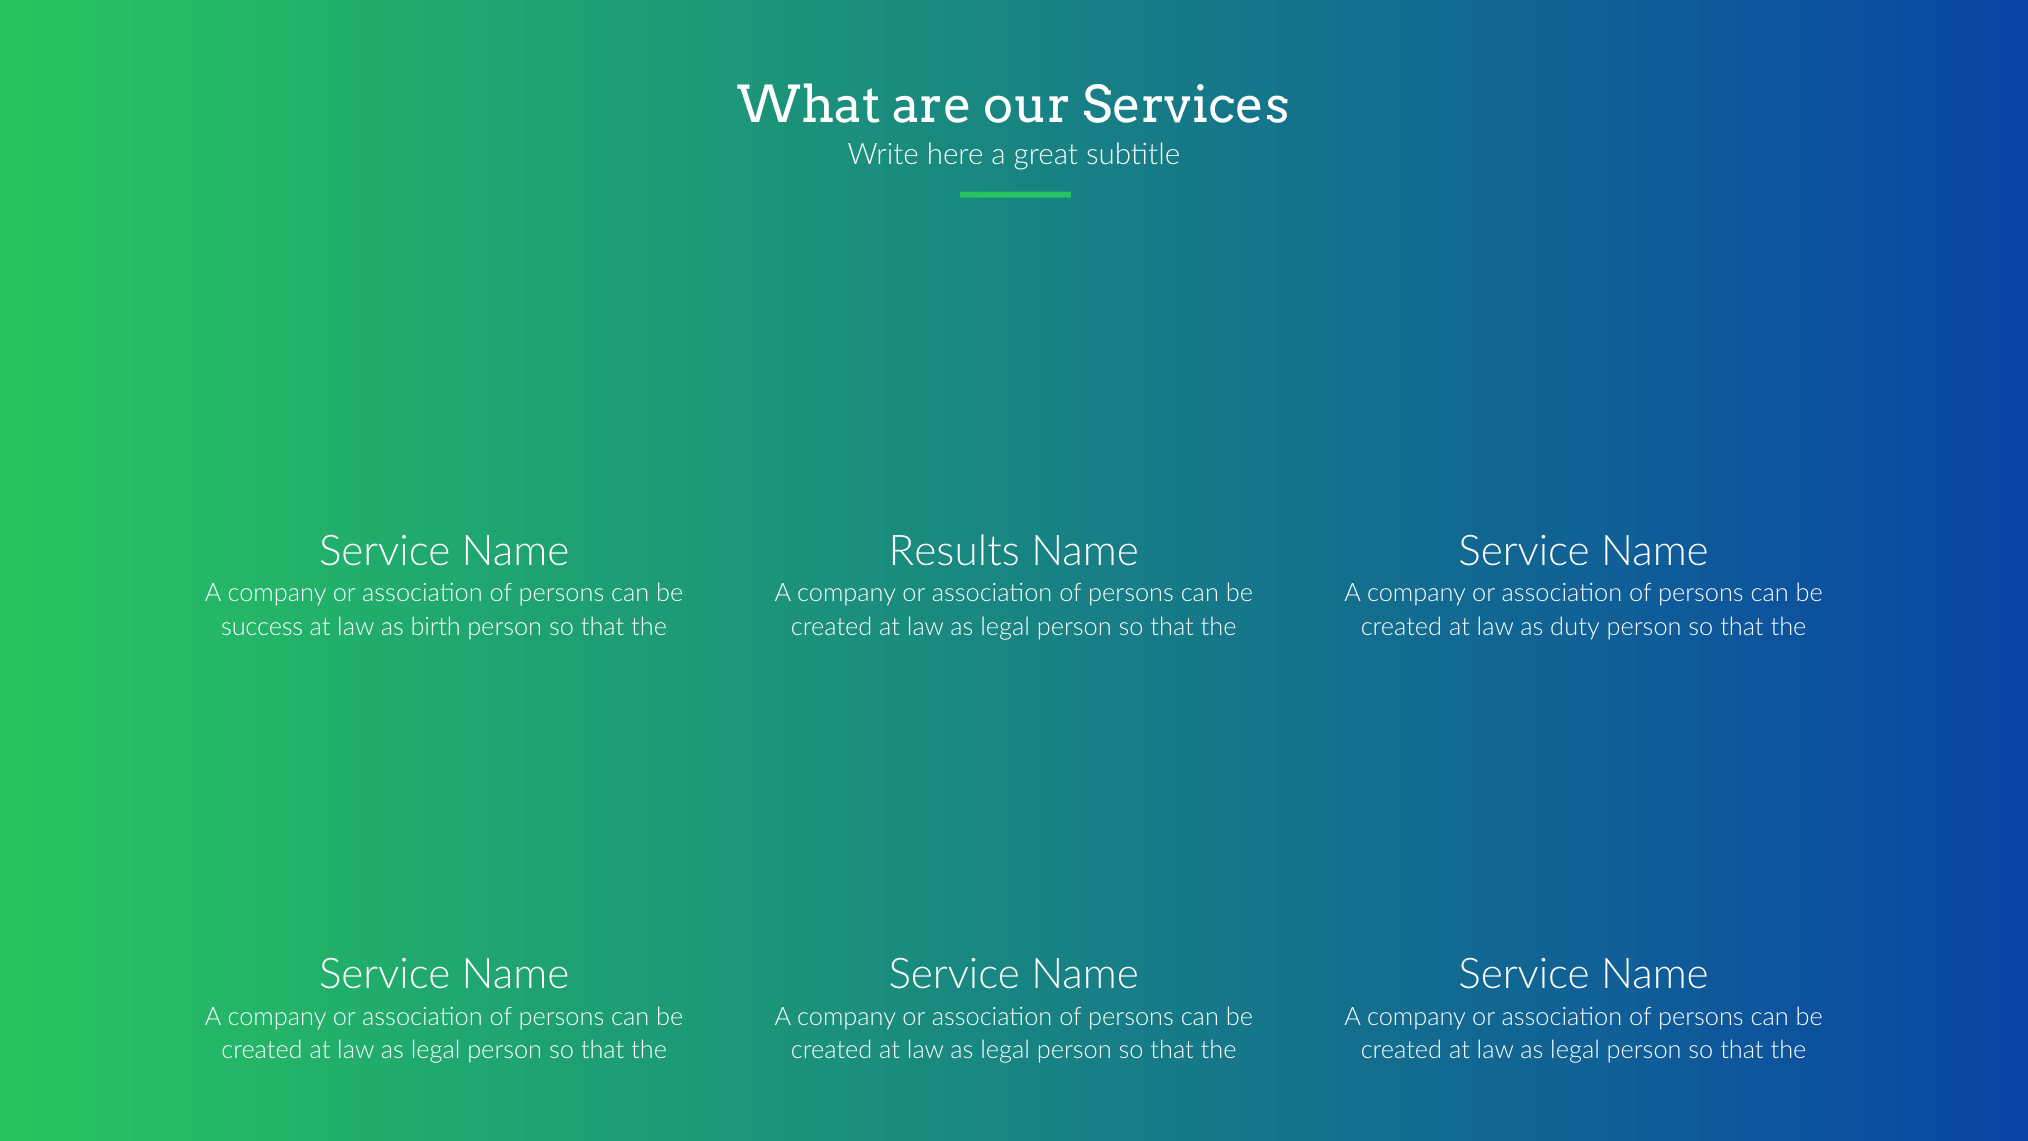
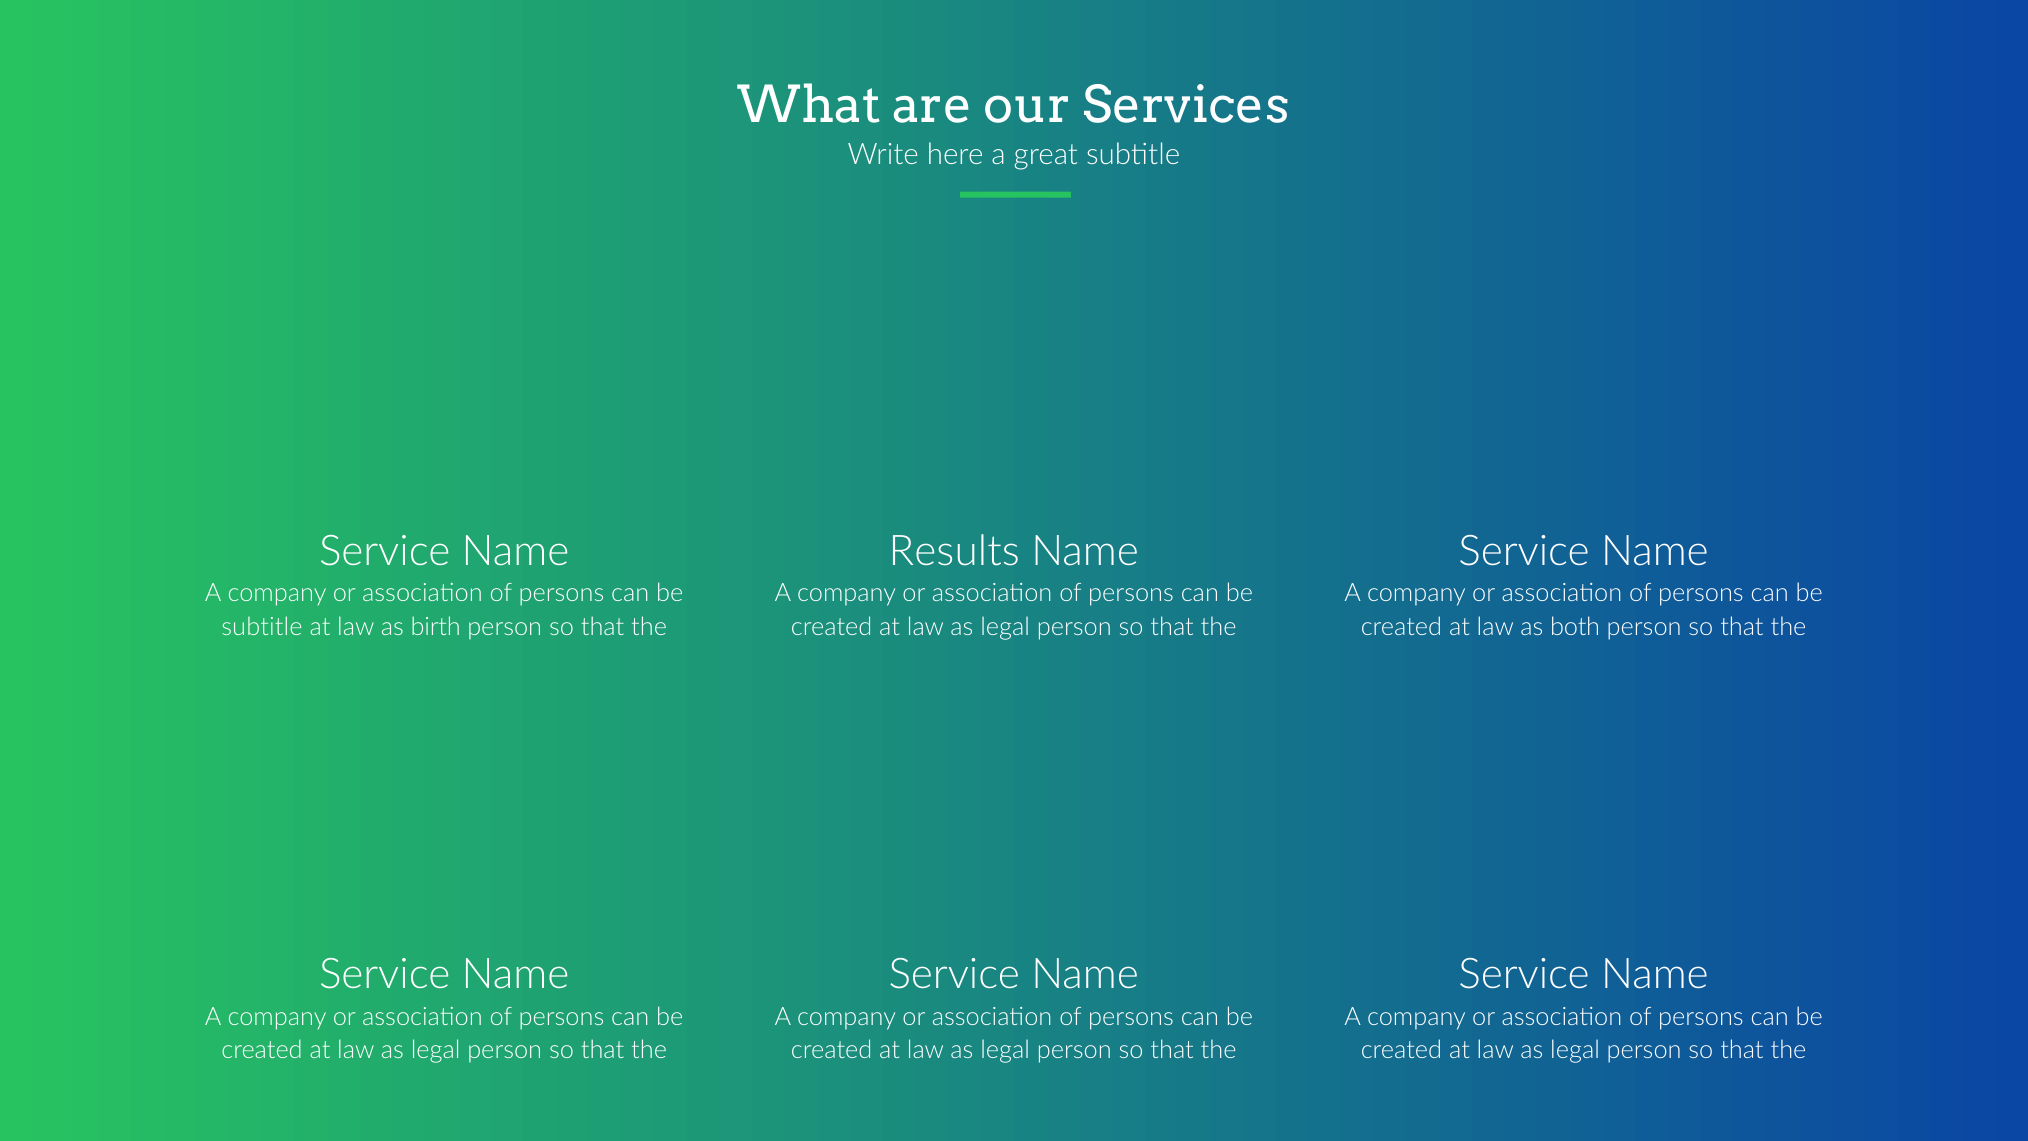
success: success -> subtitle (262, 627)
duty: duty -> both (1575, 627)
